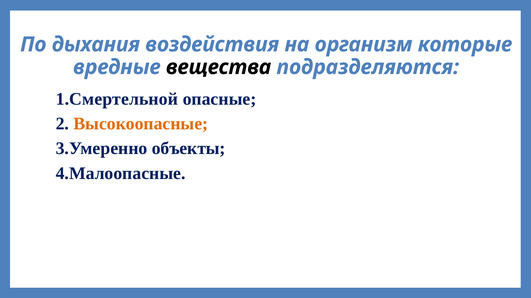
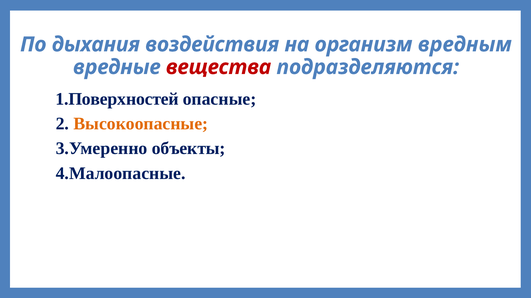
которые: которые -> вредным (465, 45)
вещества colour: black -> red (219, 67)
1.Смертельной: 1.Смертельной -> 1.Поверхностей (117, 99)
